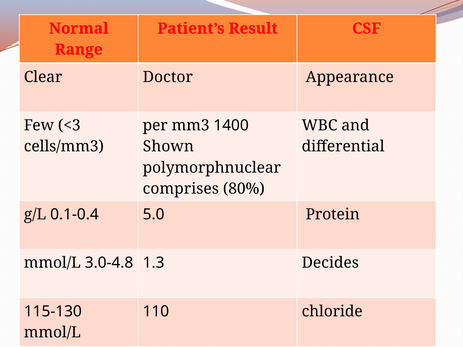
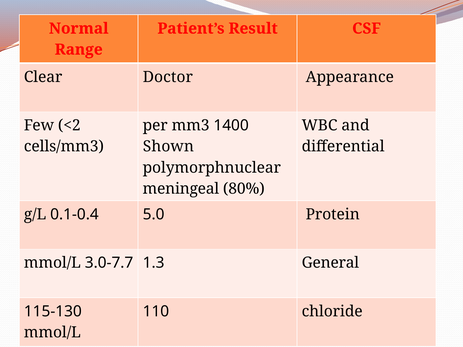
<3: <3 -> <2 (69, 126)
comprises: comprises -> meningeal (181, 189)
Decides: Decides -> General (330, 263)
3.0-4.8: 3.0-4.8 -> 3.0-7.7 (109, 263)
